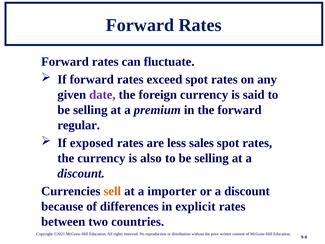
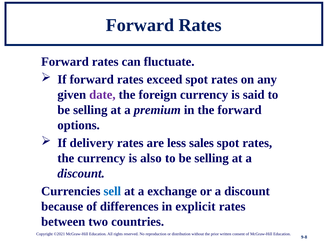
regular: regular -> options (79, 125)
exposed: exposed -> delivery (92, 143)
sell colour: orange -> blue (112, 191)
importer: importer -> exchange (172, 191)
